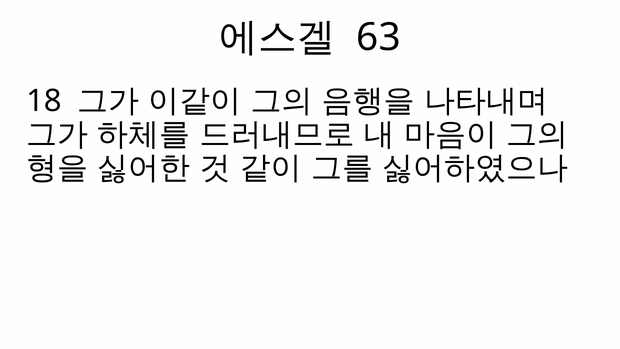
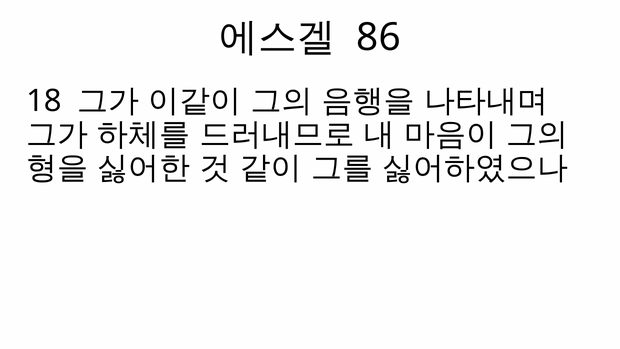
63: 63 -> 86 (379, 37)
